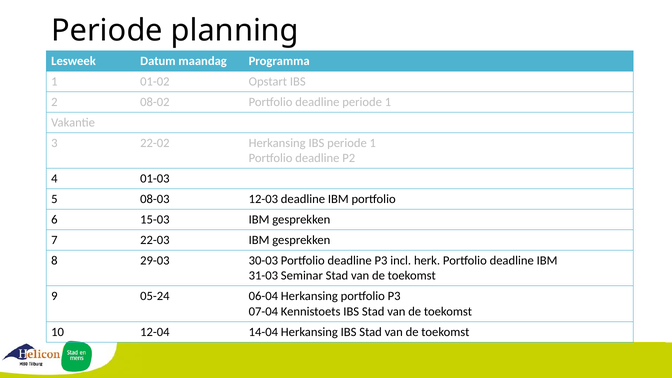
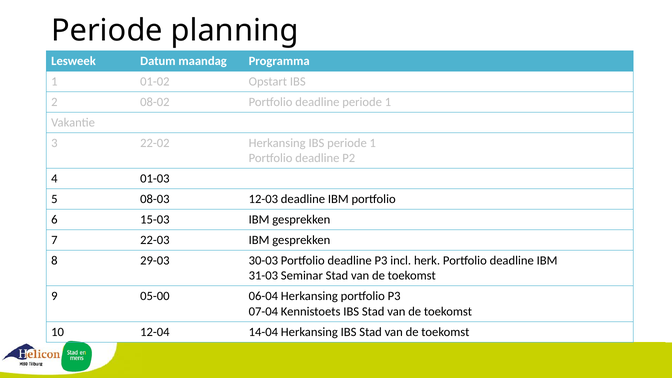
05-24: 05-24 -> 05-00 (155, 296)
